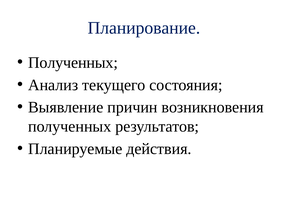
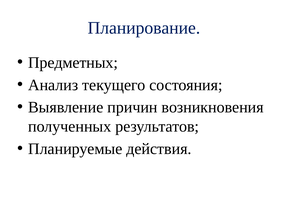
Полученных: Полученных -> Предметных (73, 63)
